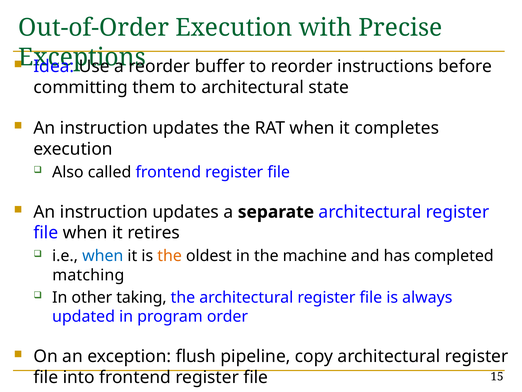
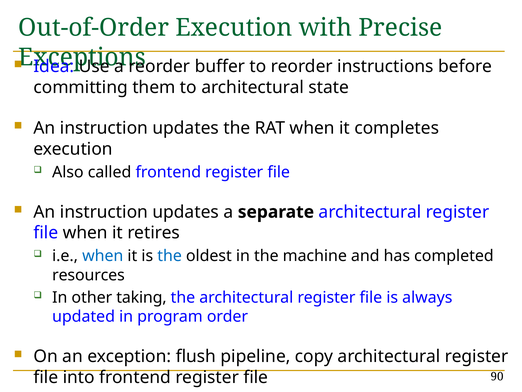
the colour: orange -> blue (170, 256)
matching: matching -> resources (88, 275)
15: 15 -> 90 (497, 376)
